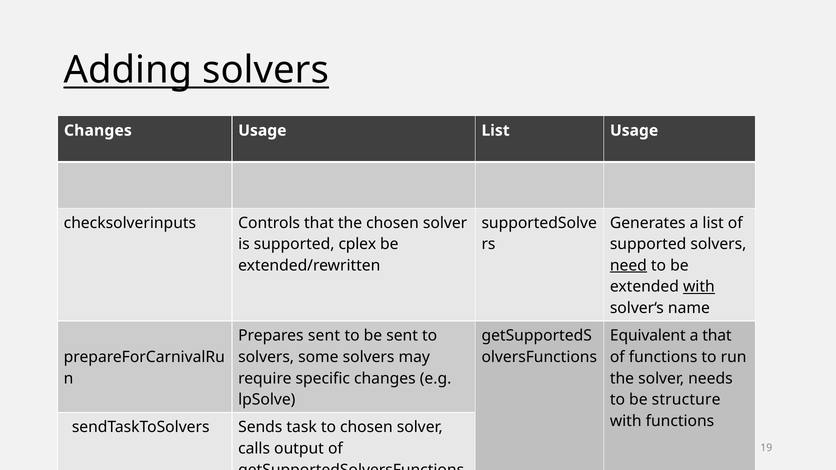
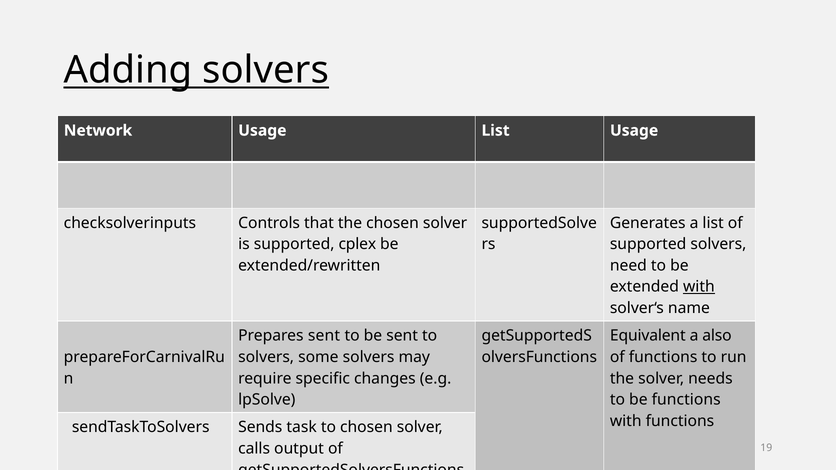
Changes: Changes -> Network (98, 131)
need underline: present -> none (628, 266)
a that: that -> also (717, 336)
be structure: structure -> functions (686, 400)
